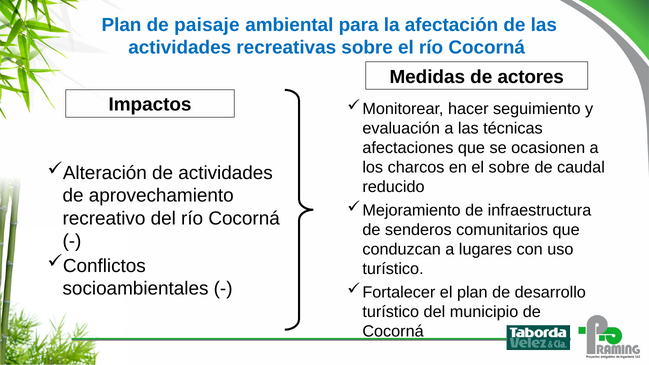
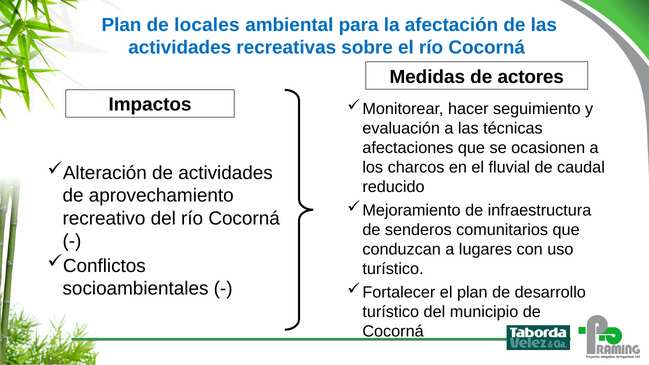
paisaje: paisaje -> locales (207, 25)
el sobre: sobre -> fluvial (509, 167)
